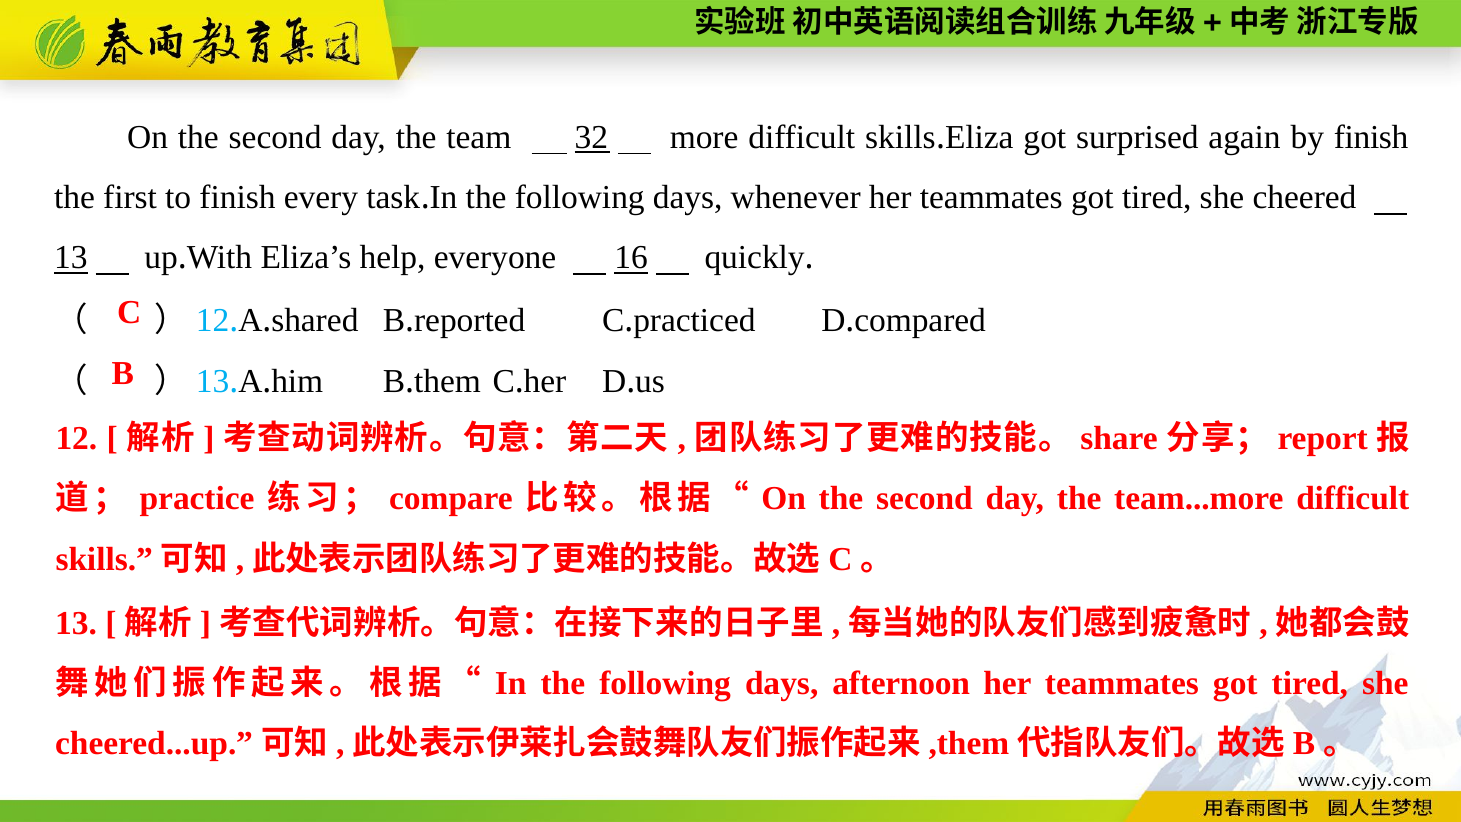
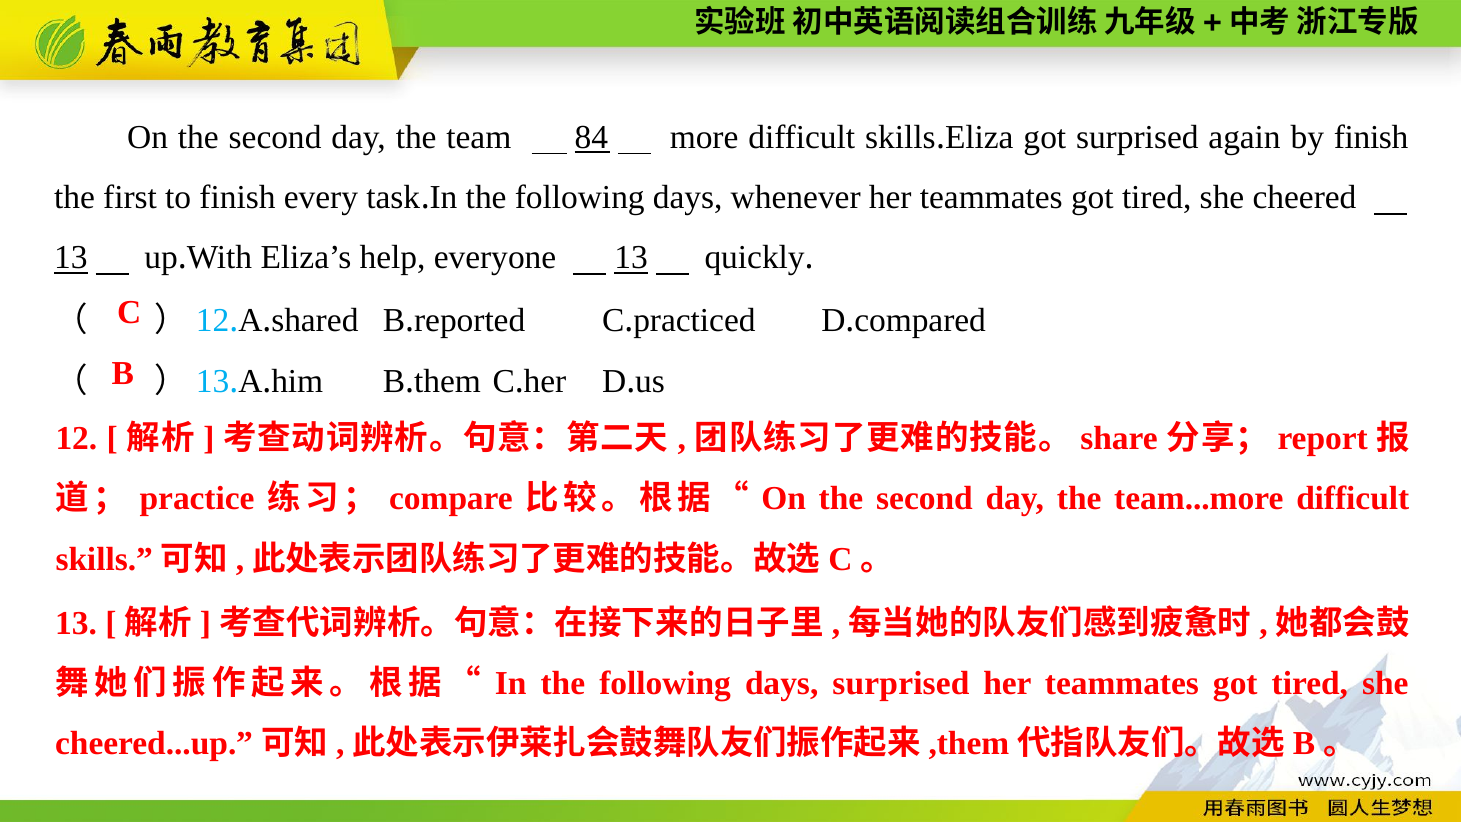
32: 32 -> 84 (591, 137)
everyone 16: 16 -> 13 (631, 258)
days afternoon: afternoon -> surprised (901, 683)
